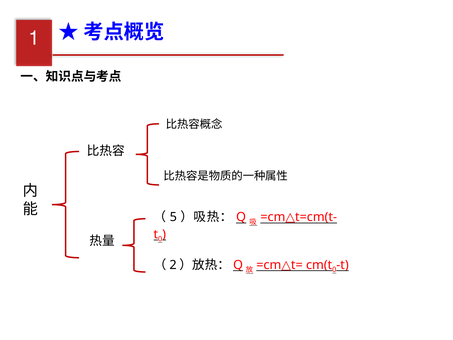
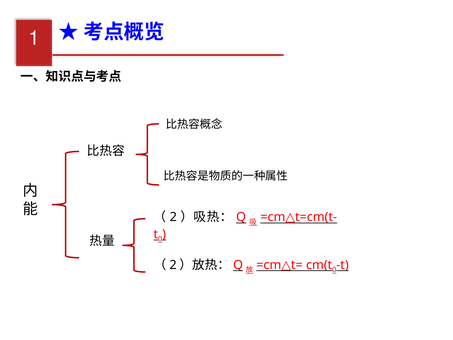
5: 5 -> 2 (173, 217)
